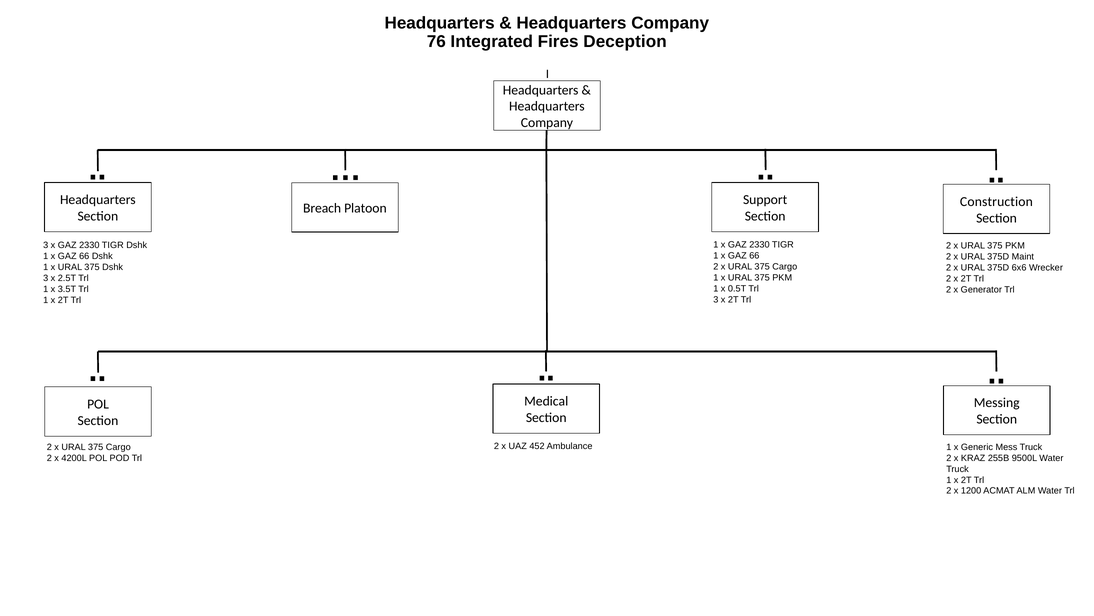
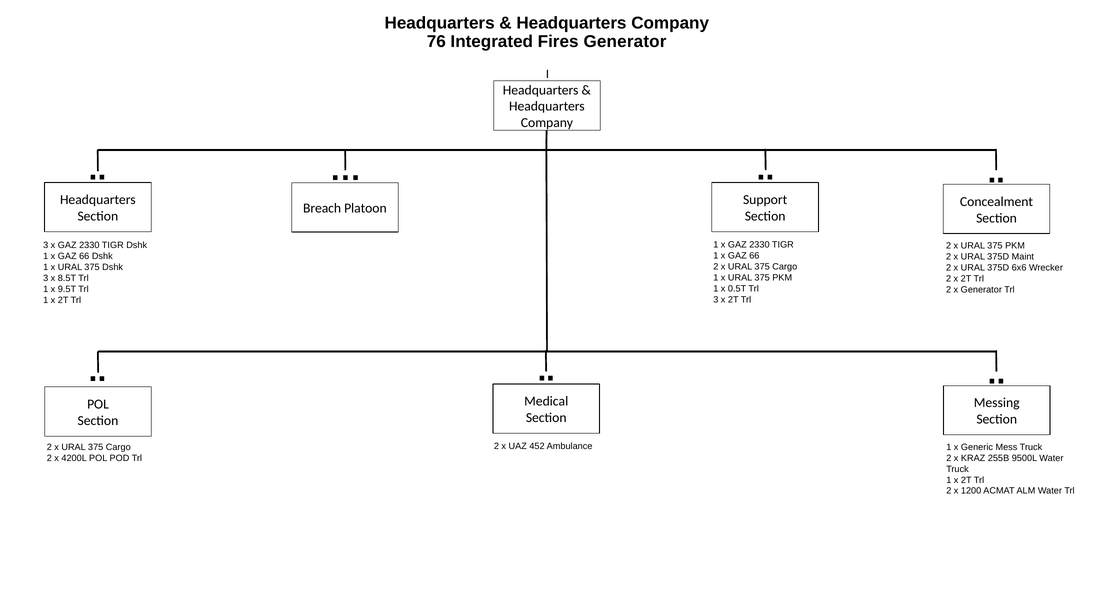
Fires Deception: Deception -> Generator (625, 42)
Construction: Construction -> Concealment (996, 201)
2.5T: 2.5T -> 8.5T (67, 278)
3.5T: 3.5T -> 9.5T (67, 289)
